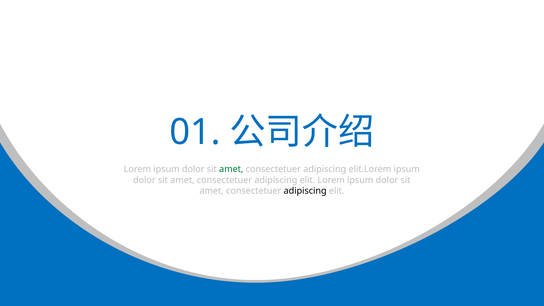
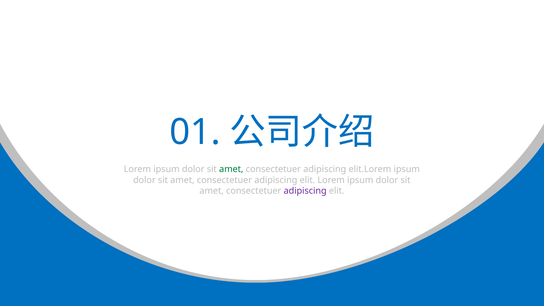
adipiscing colour: black -> purple (305, 191)
